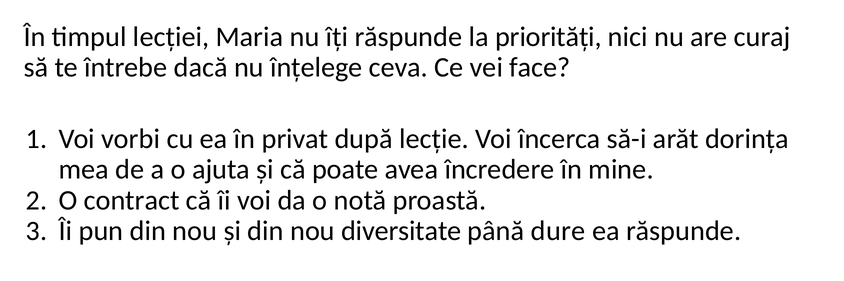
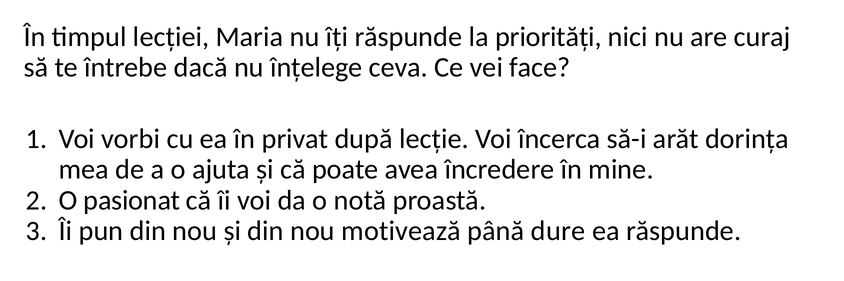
contract: contract -> pasionat (132, 200)
diversitate: diversitate -> motivează (401, 231)
